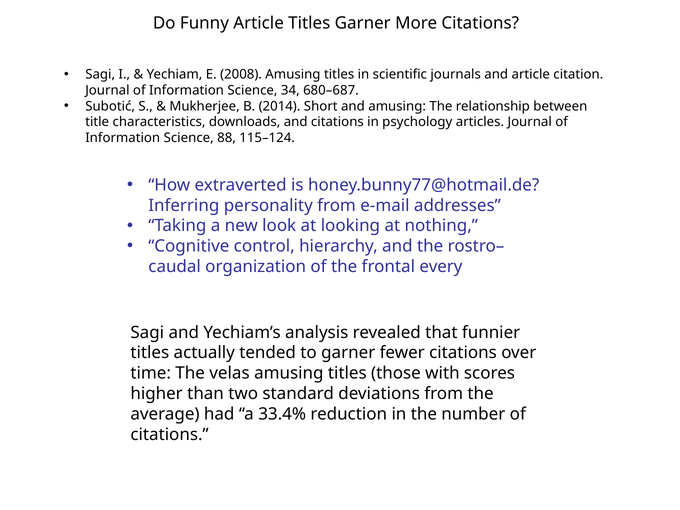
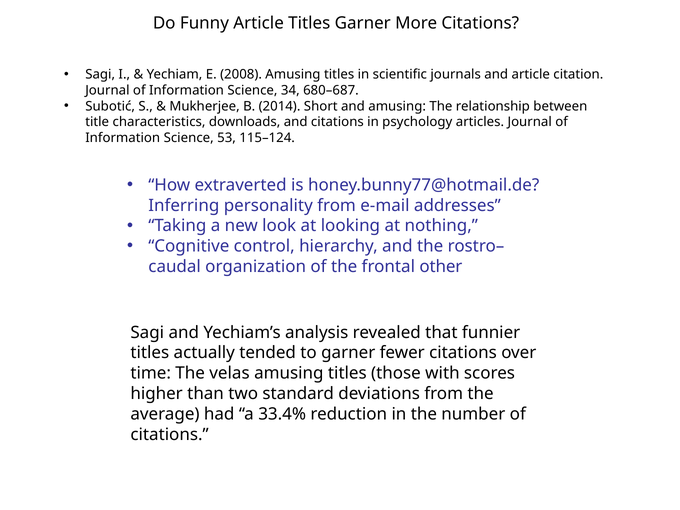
88: 88 -> 53 (227, 138)
every: every -> other (441, 267)
